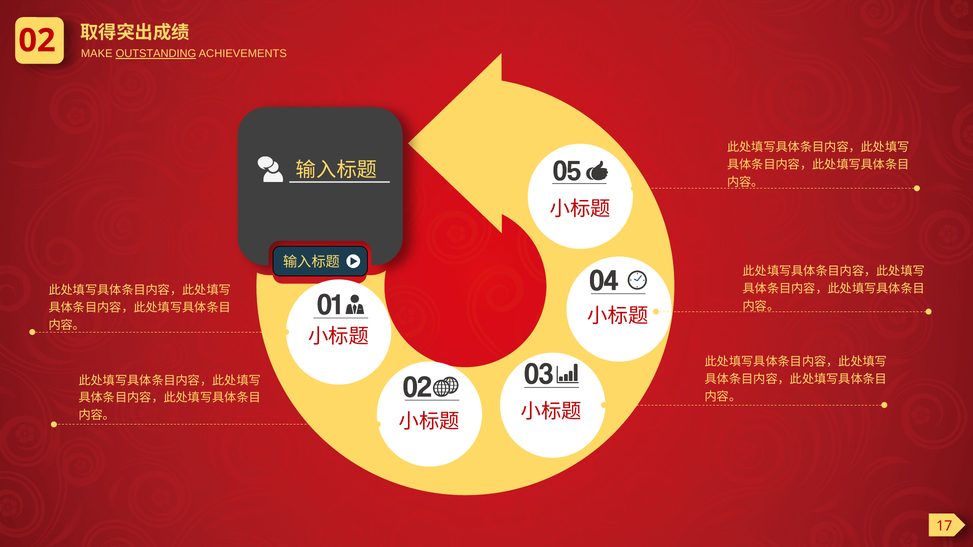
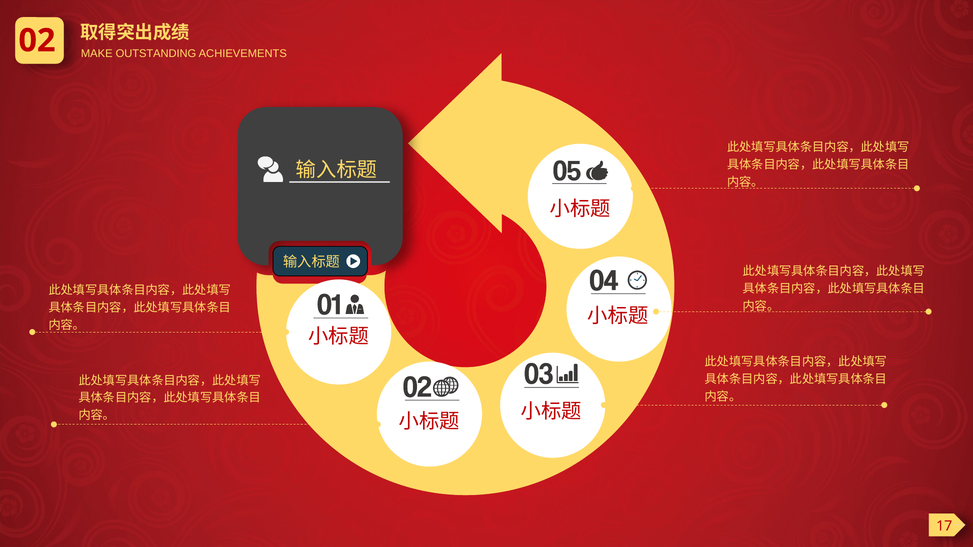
OUTSTANDING underline: present -> none (156, 54)
